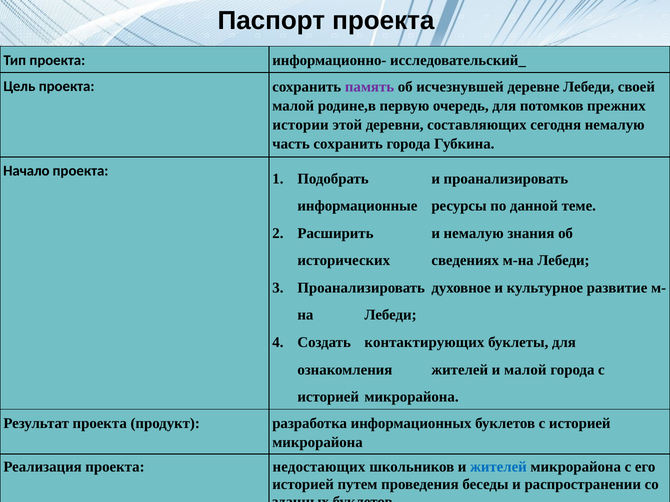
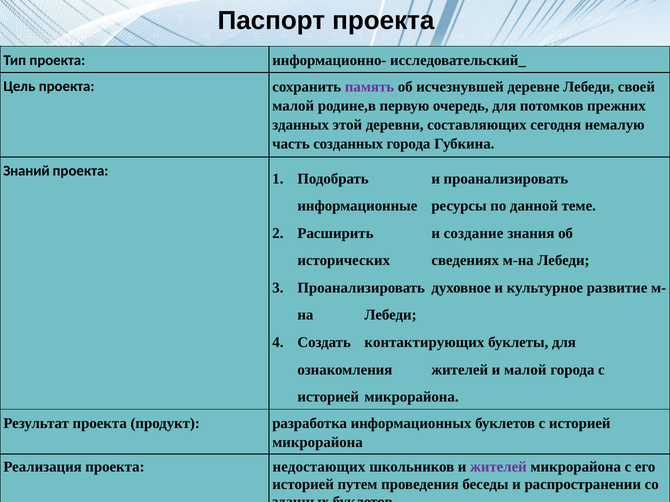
истории: истории -> зданных (301, 125)
часть сохранить: сохранить -> созданных (348, 144)
Начало: Начало -> Знаний (26, 171)
и немалую: немалую -> создание (474, 233)
жителей colour: blue -> purple (498, 467)
